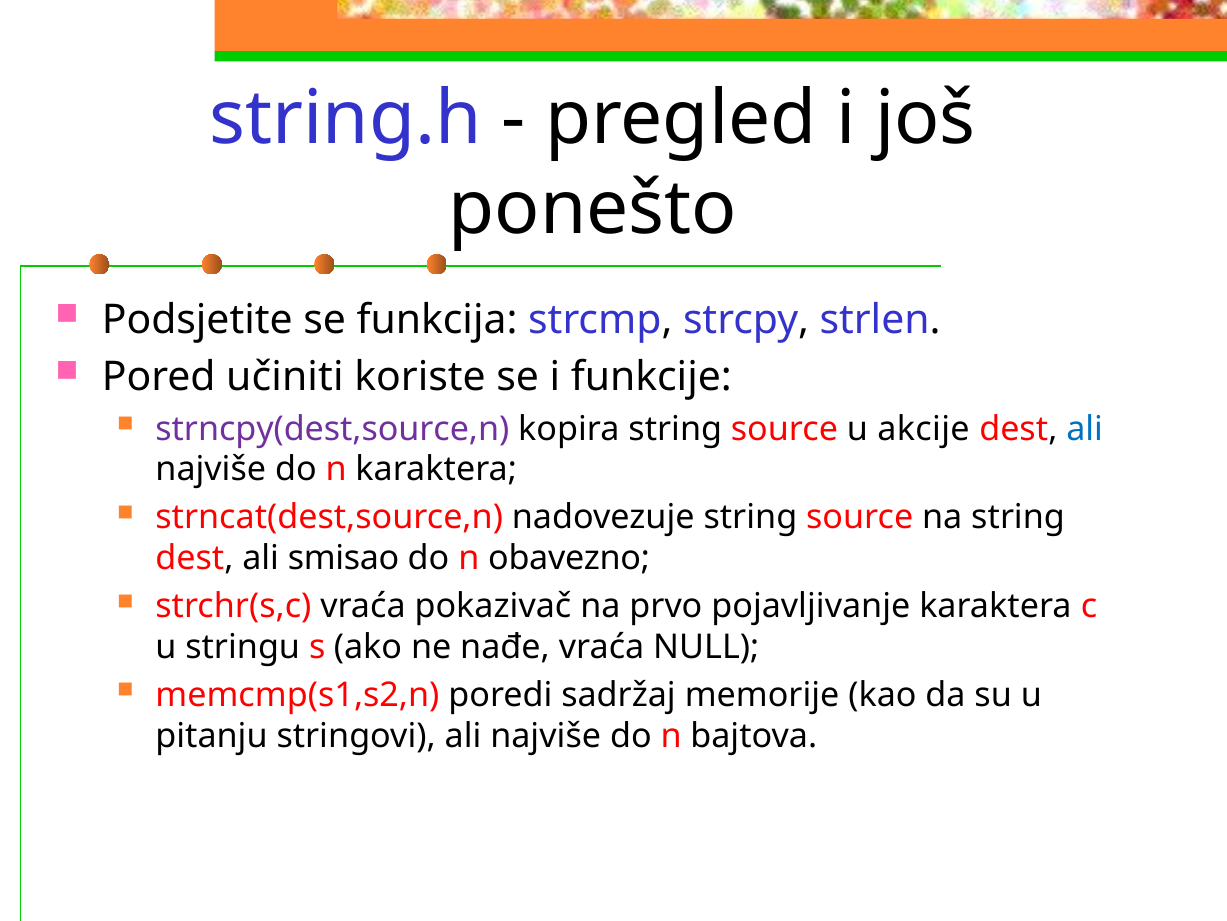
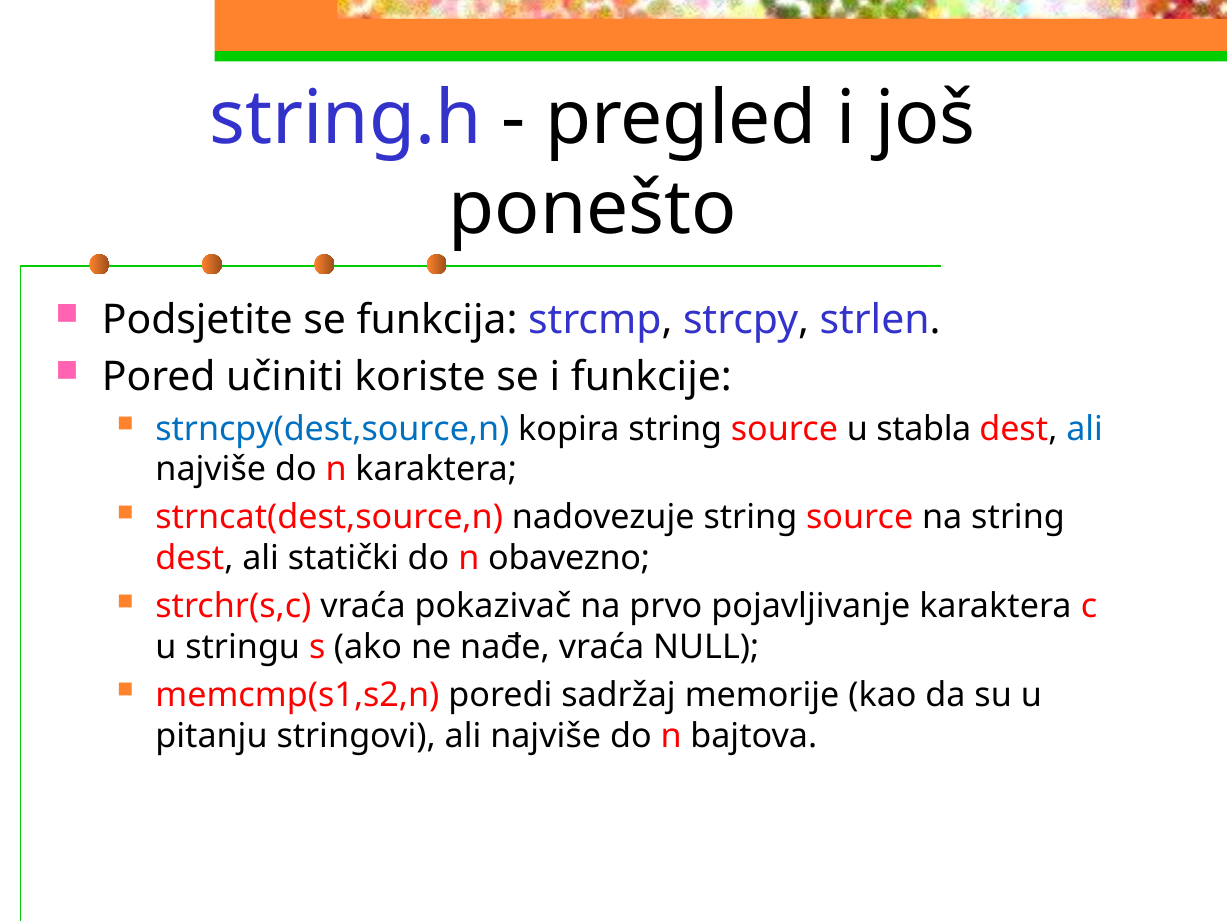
strncpy(dest,source,n colour: purple -> blue (332, 428)
akcije: akcije -> stabla (924, 428)
smisao: smisao -> statički (343, 558)
